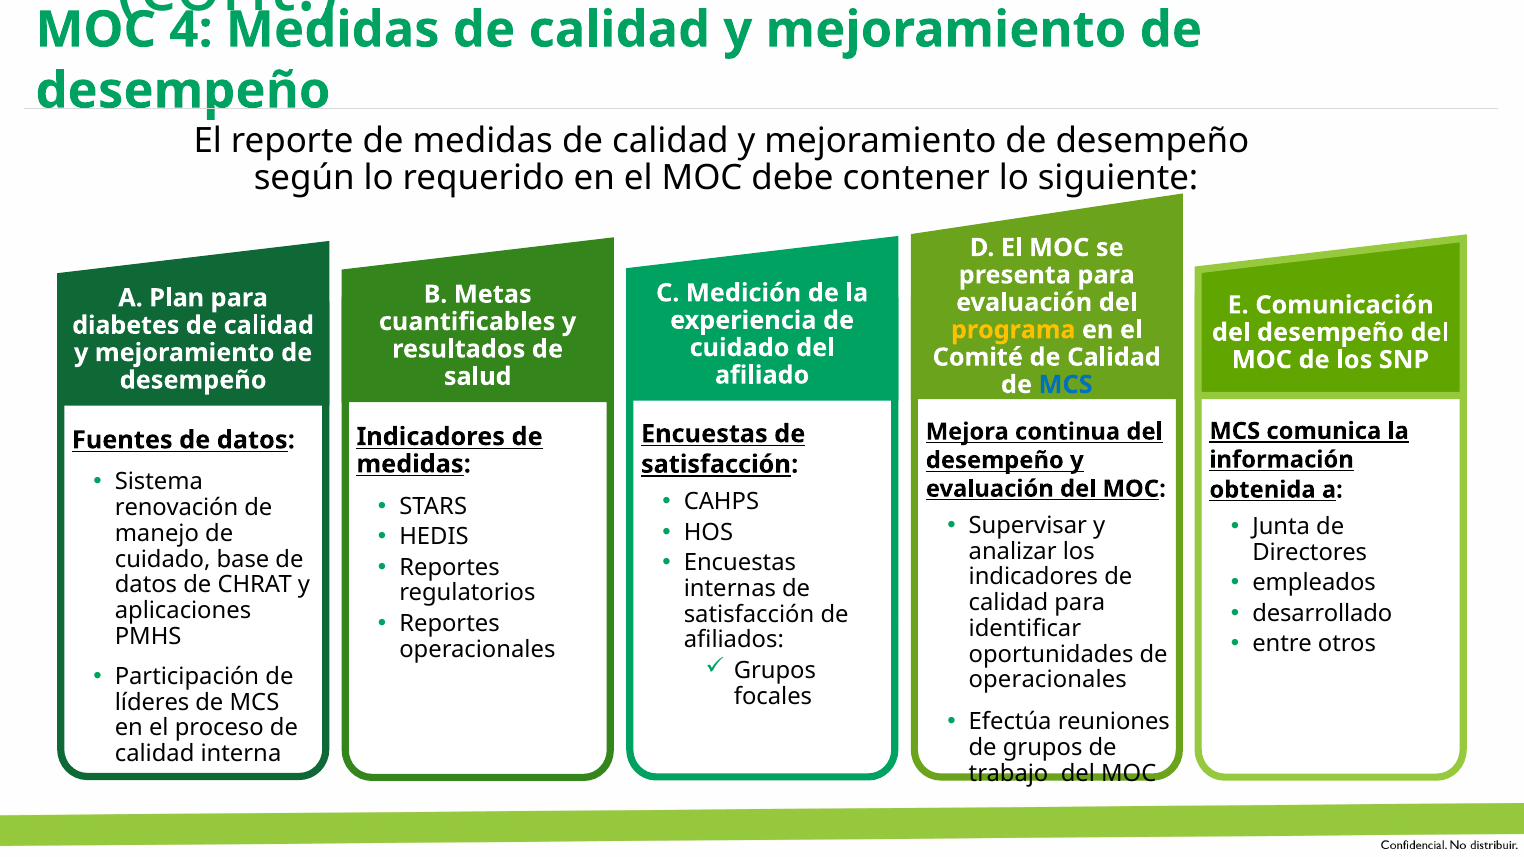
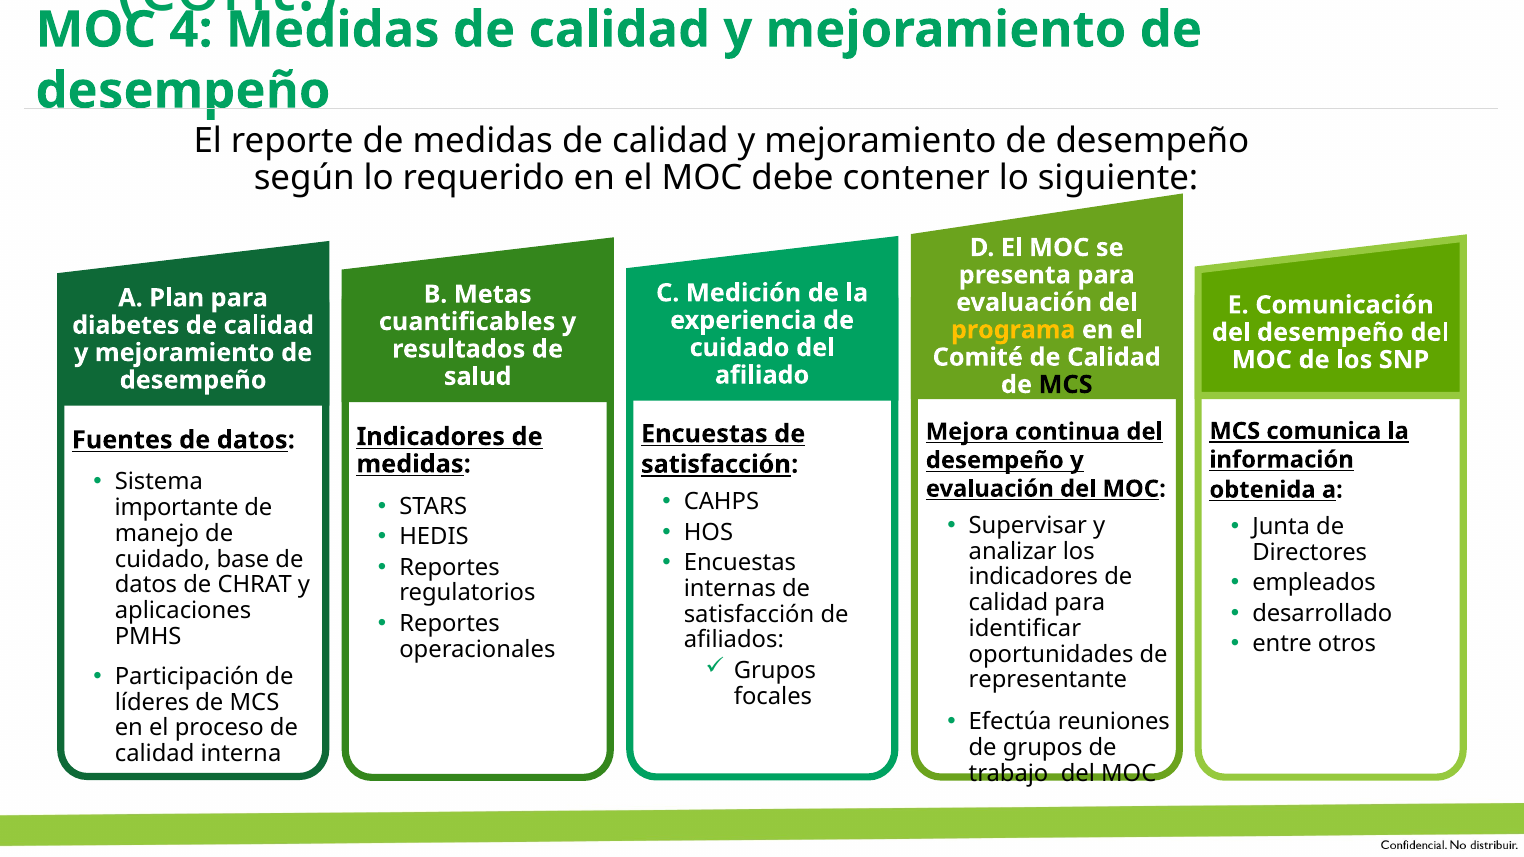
MCS colour: blue -> black (1066, 385)
renovación: renovación -> importante (177, 508)
operacionales: operacionales -> representante (1048, 680)
